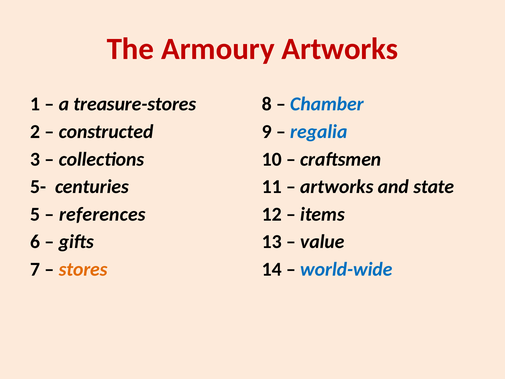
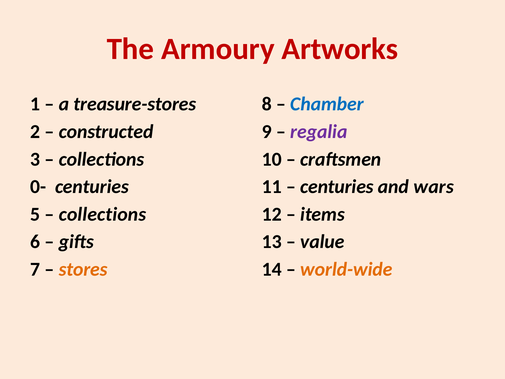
regalia colour: blue -> purple (319, 132)
5-: 5- -> 0- (38, 187)
artworks: artworks -> centuries (337, 187)
state: state -> wars (434, 187)
references: references -> collections (102, 214)
world-wide colour: blue -> orange (346, 269)
